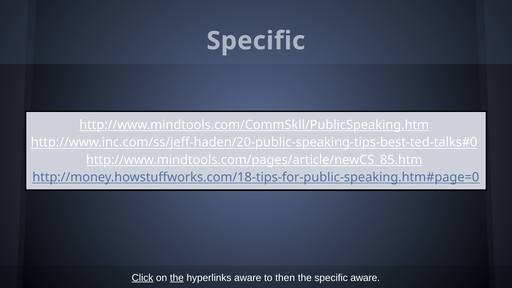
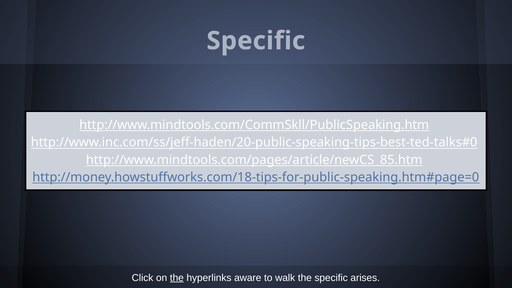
Click underline: present -> none (142, 278)
then: then -> walk (285, 278)
specific aware: aware -> arises (365, 278)
